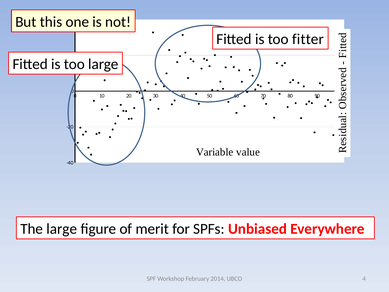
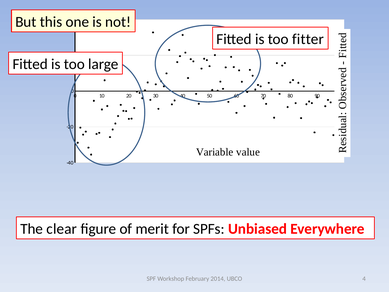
The large: large -> clear (62, 229)
